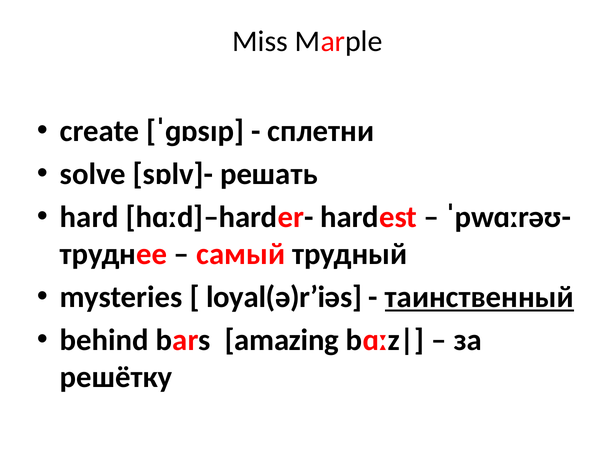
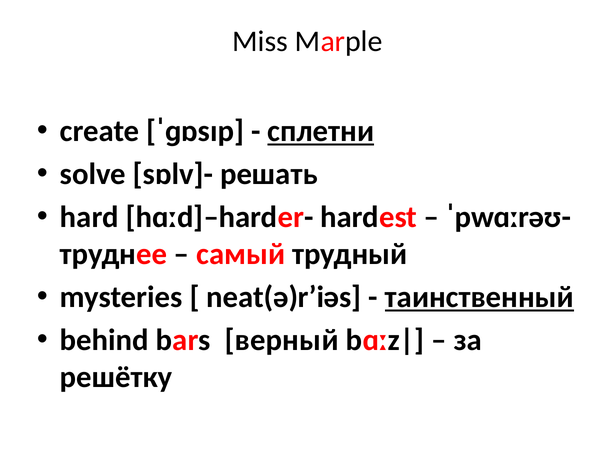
сплетни underline: none -> present (321, 131)
loyal(ə)r’iəs: loyal(ə)r’iəs -> neat(ə)r’iəs (284, 297)
amazing: amazing -> верный (282, 340)
